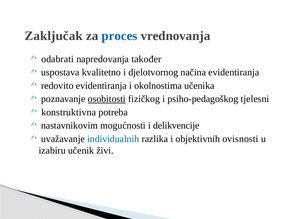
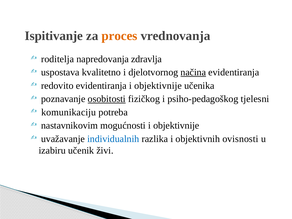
Zaključak: Zaključak -> Ispitivanje (54, 36)
proces colour: blue -> orange (119, 36)
odabrati: odabrati -> roditelja (58, 59)
također: također -> zdravlja (146, 59)
načina underline: none -> present (193, 72)
okolnostima: okolnostima -> objektivnije (158, 86)
konstruktivna: konstruktivna -> komunikaciju (69, 112)
mogućnosti i delikvencije: delikvencije -> objektivnije (176, 126)
